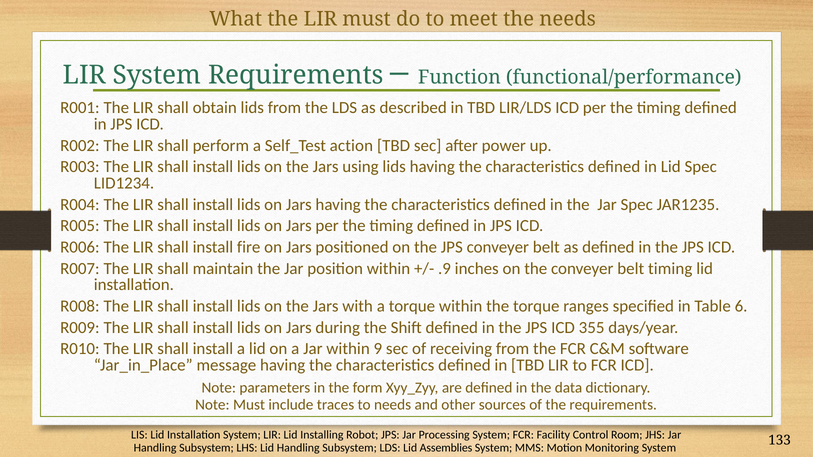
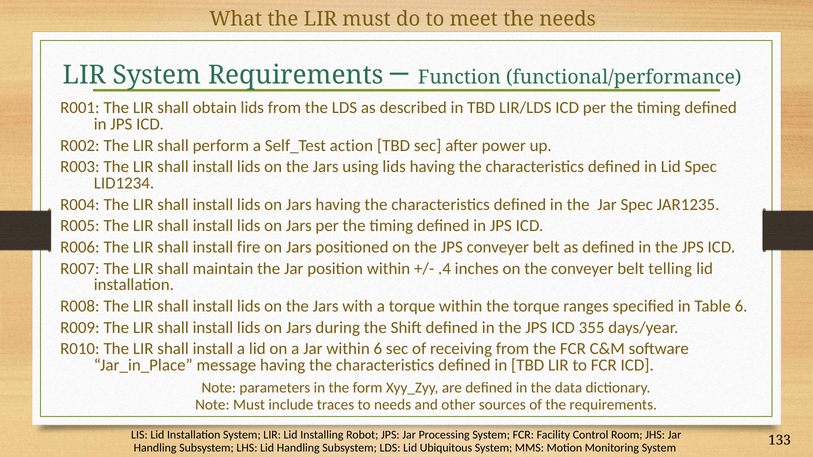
.9: .9 -> .4 (444, 269)
belt timing: timing -> telling (670, 269)
within 9: 9 -> 6 (378, 349)
Assemblies: Assemblies -> Ubiquitous (446, 448)
